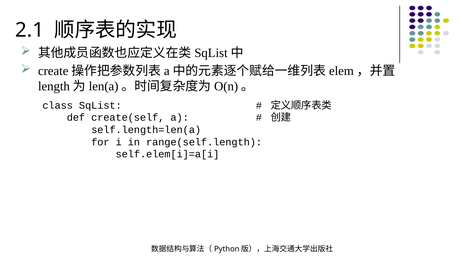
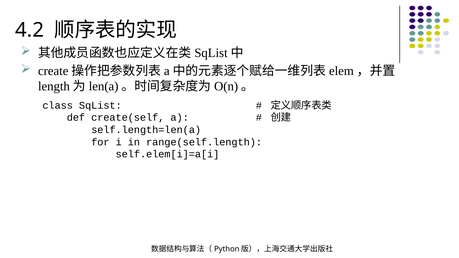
2.1: 2.1 -> 4.2 (30, 30)
